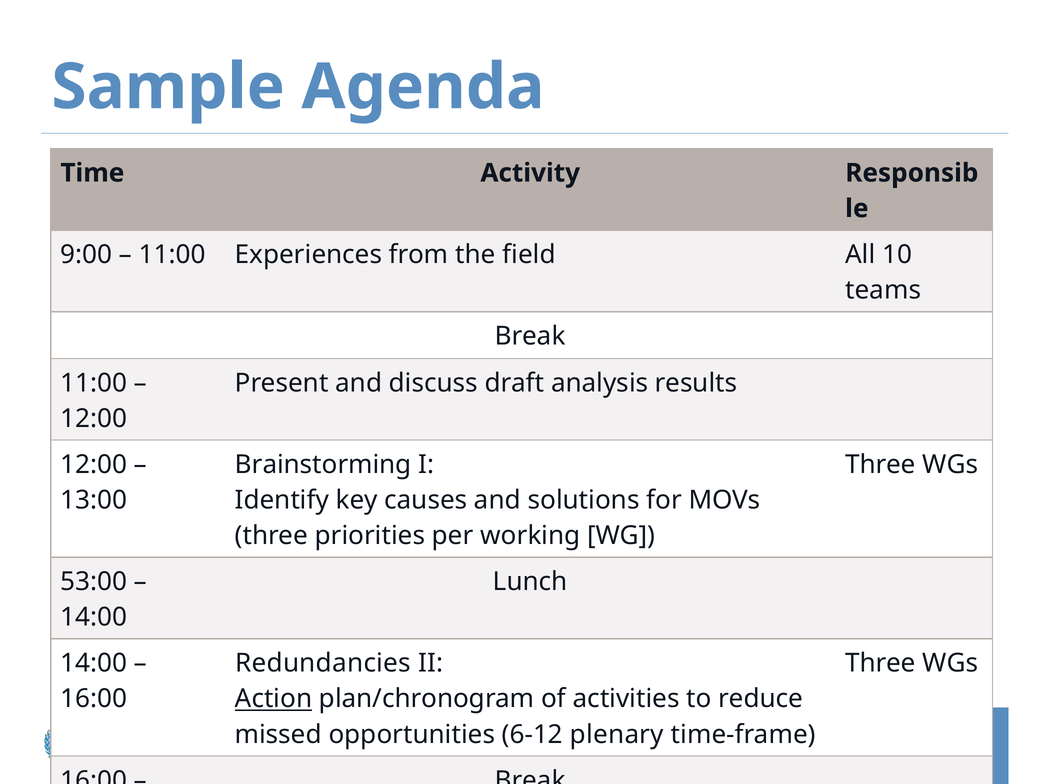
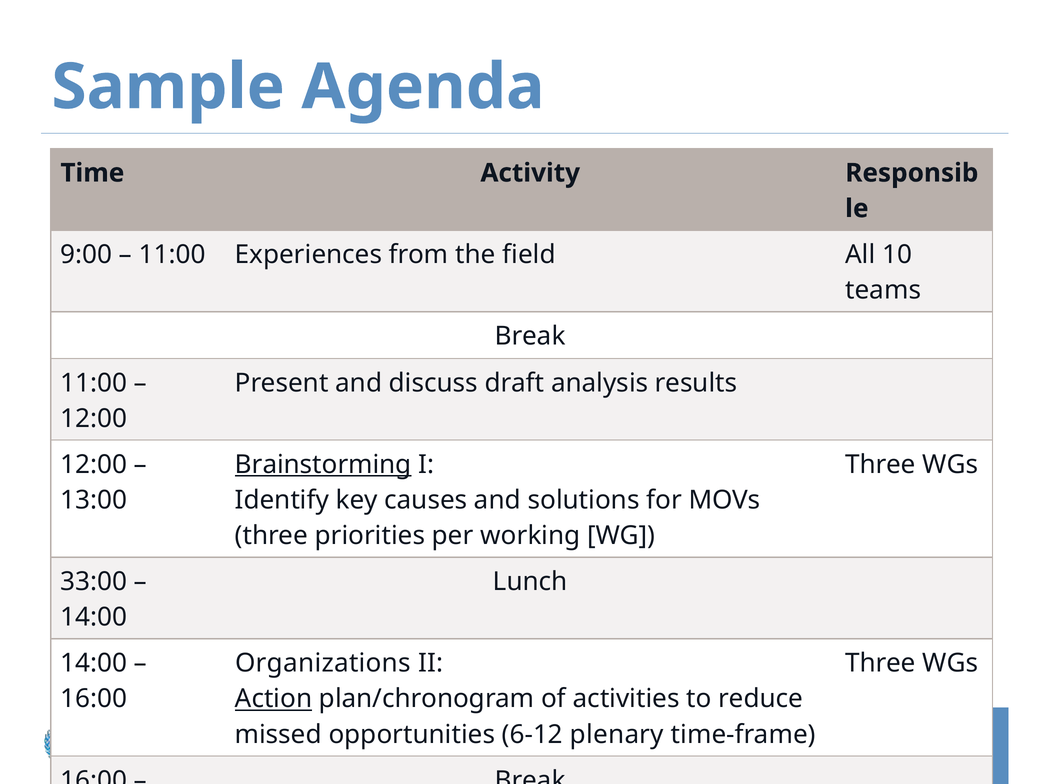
Brainstorming underline: none -> present (323, 465)
53:00: 53:00 -> 33:00 (94, 582)
Redundancies: Redundancies -> Organizations (323, 664)
